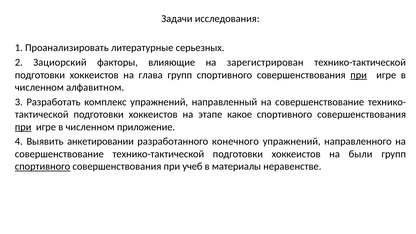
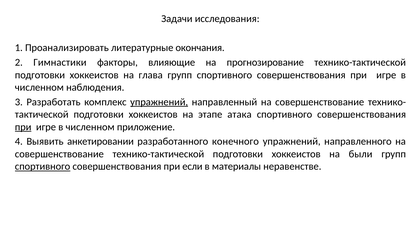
серьезных: серьезных -> окончания (200, 48)
Зациорский: Зациорский -> Гимнастики (60, 62)
зарегистрирован: зарегистрирован -> прогнозирование (265, 62)
при underline: present -> none (359, 75)
алфавитном: алфавитном -> наблюдения (95, 87)
упражнений underline: none -> present (159, 102)
какое: какое -> атака (240, 114)
учеб: учеб -> если (192, 166)
